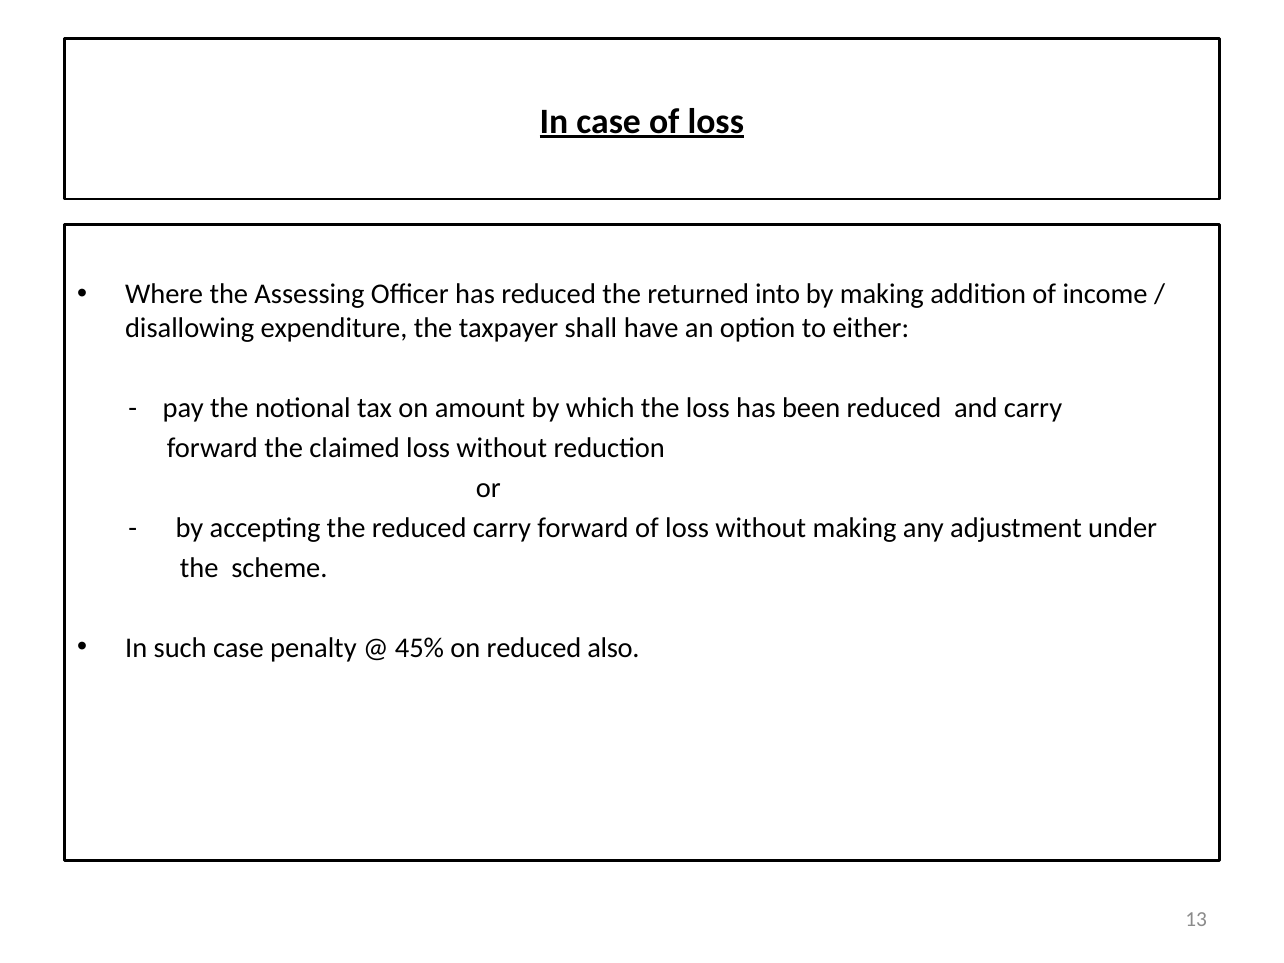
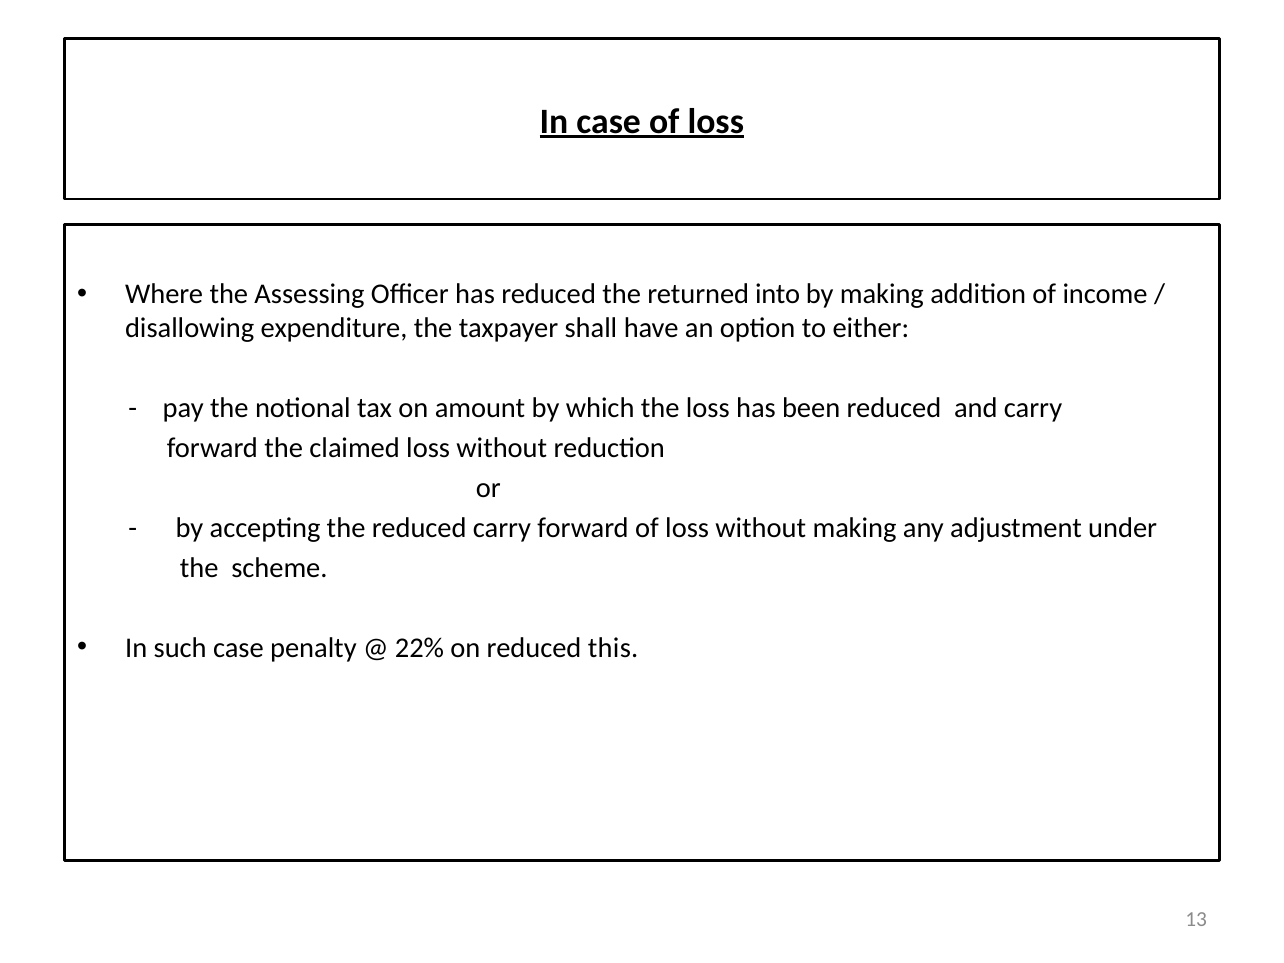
45%: 45% -> 22% (419, 648)
also: also -> this (613, 648)
